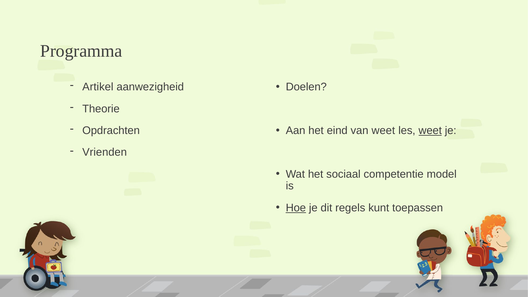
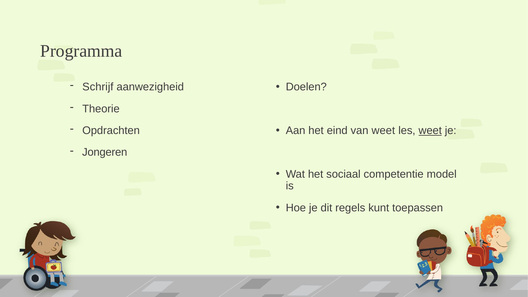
Artikel: Artikel -> Schrijf (98, 87)
Vrienden: Vrienden -> Jongeren (105, 152)
Hoe underline: present -> none (296, 208)
